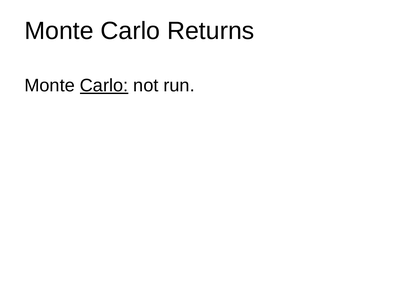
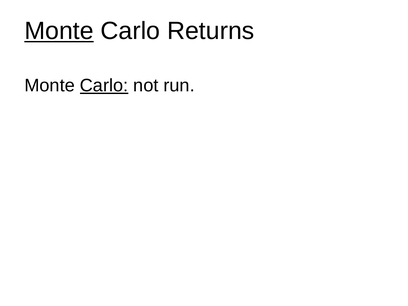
Monte underline: none -> present (59, 31)
